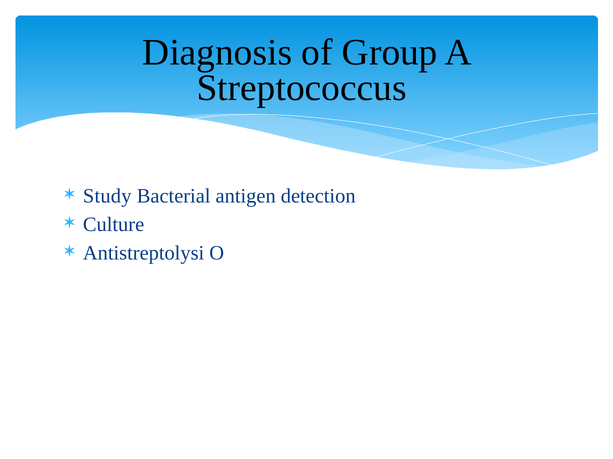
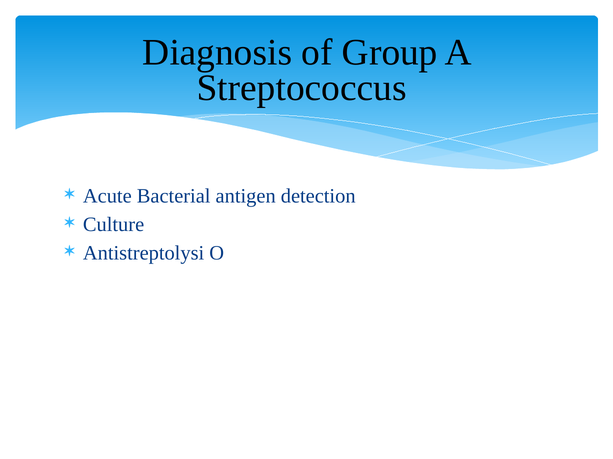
Study: Study -> Acute (107, 196)
